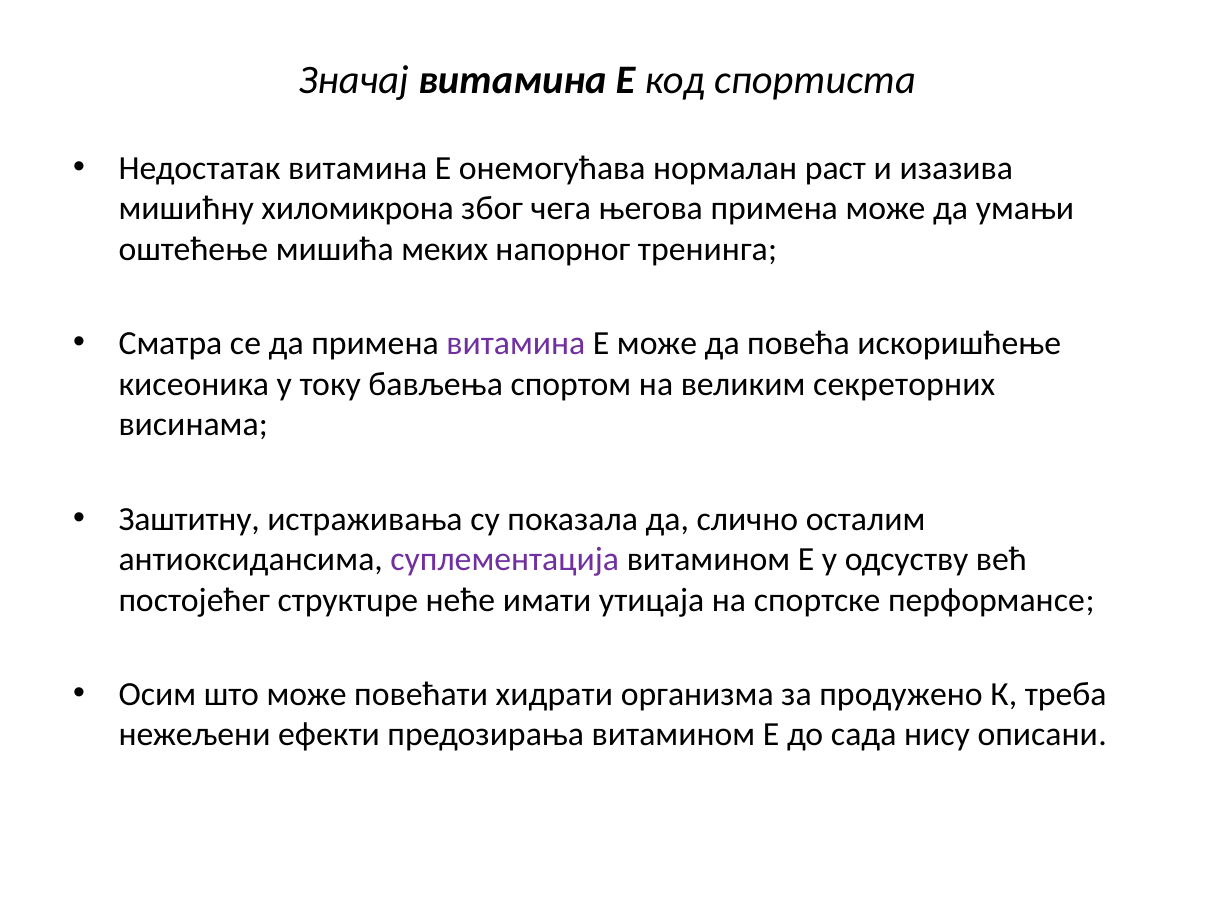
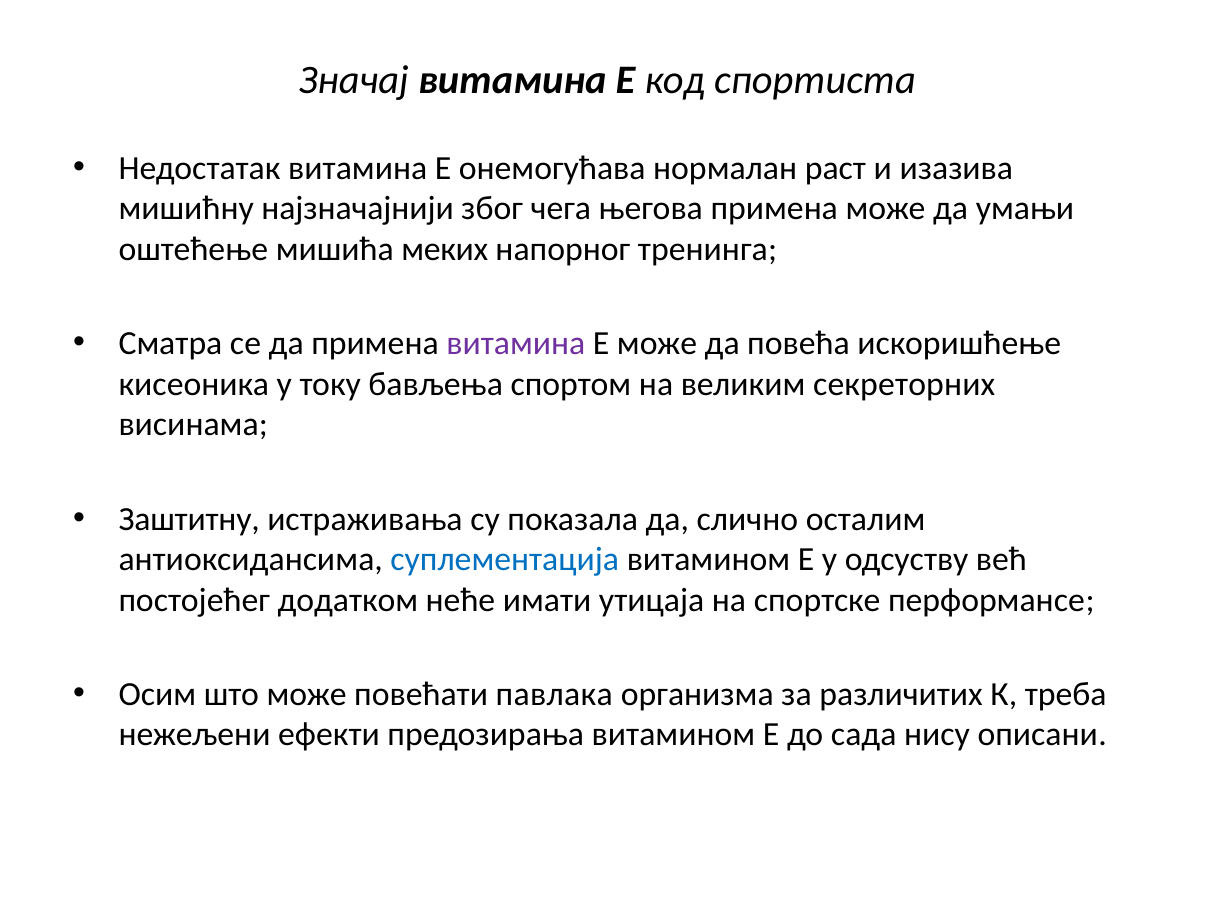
хиломикрона: хиломикрона -> најзначајнији (358, 209)
суплементација colour: purple -> blue (505, 560)
структuре: структuре -> додатком (348, 600)
хидрати: хидрати -> павлака (554, 695)
продужено: продужено -> различитих (901, 695)
